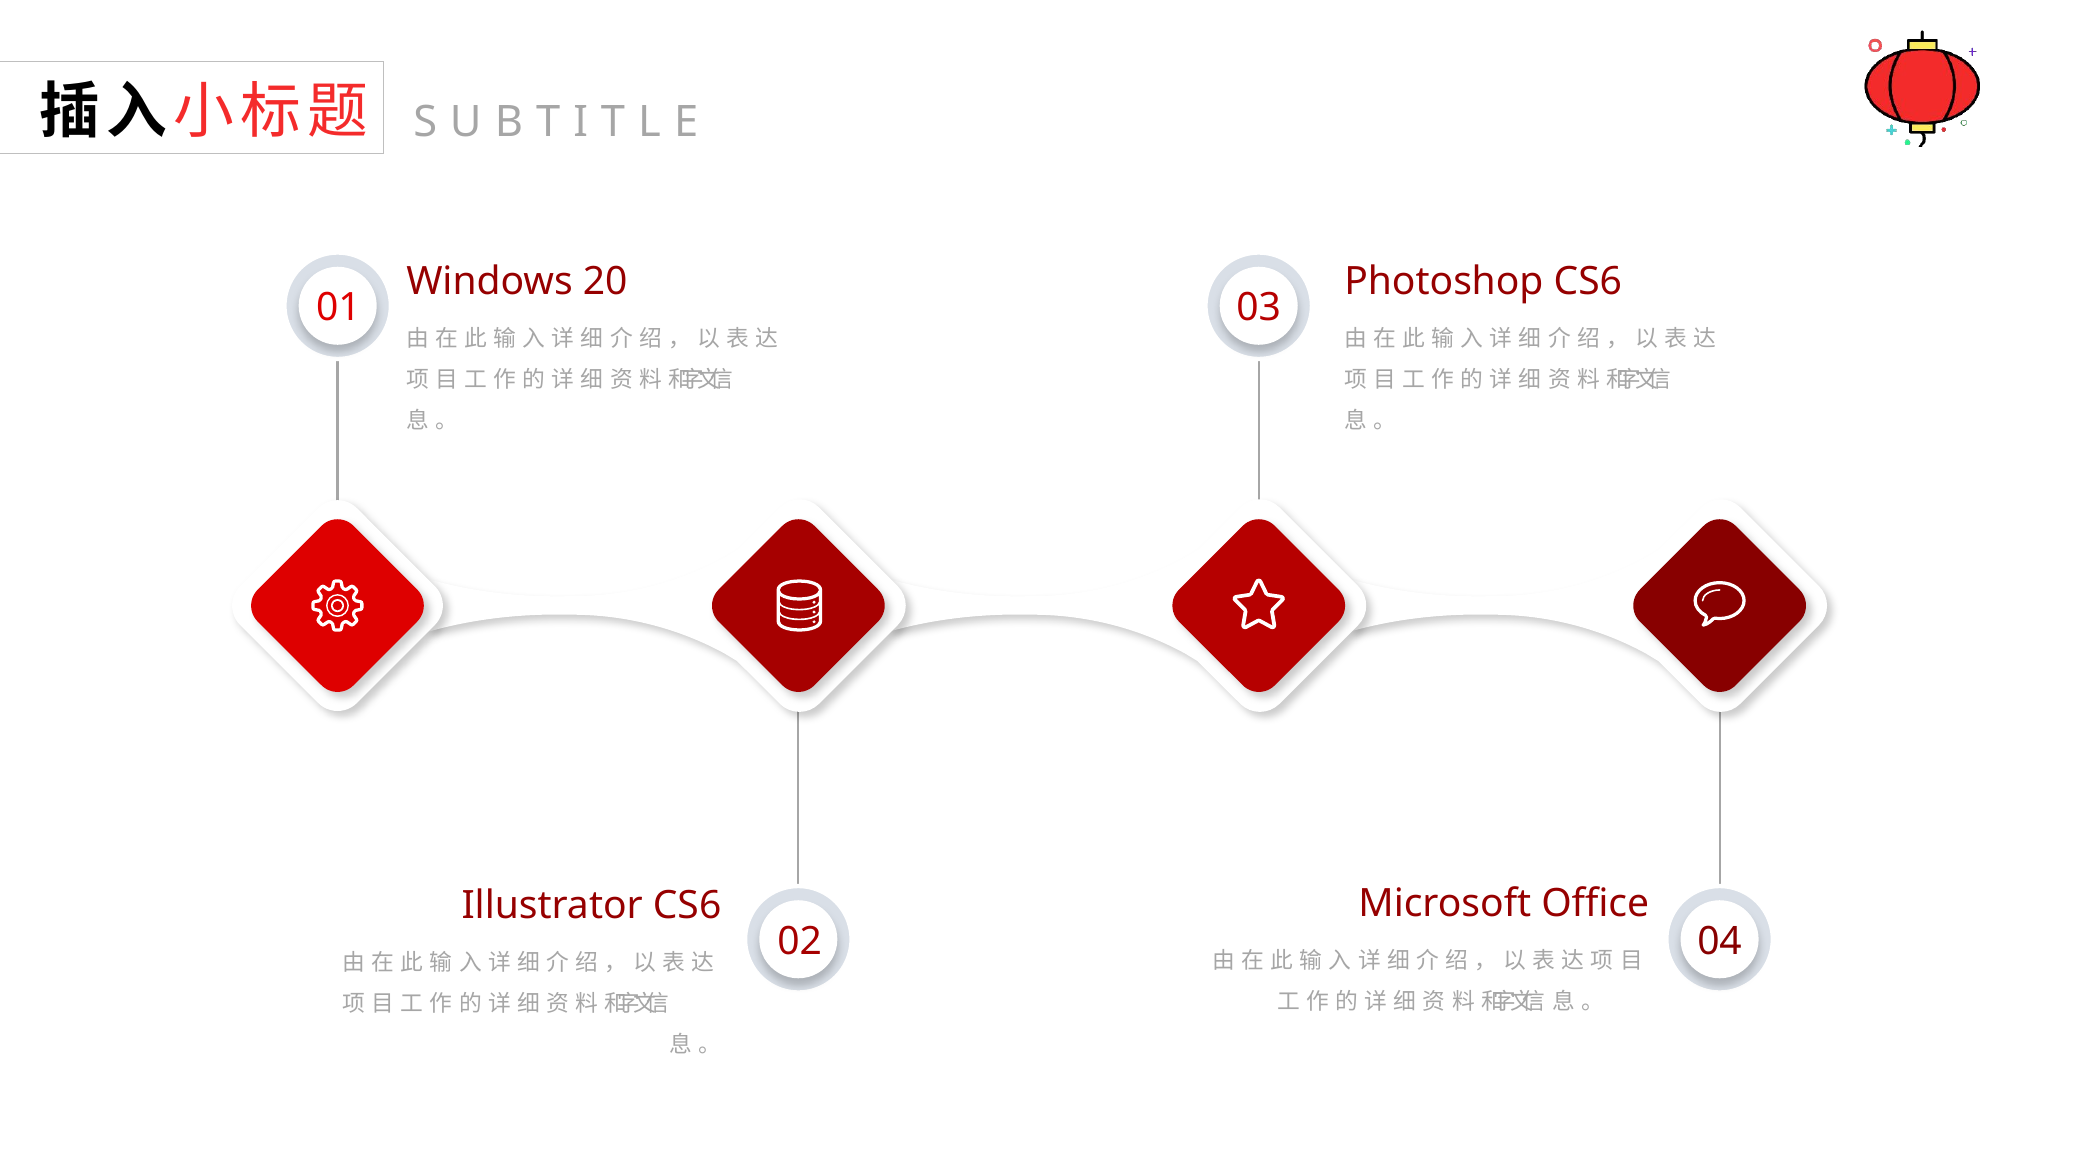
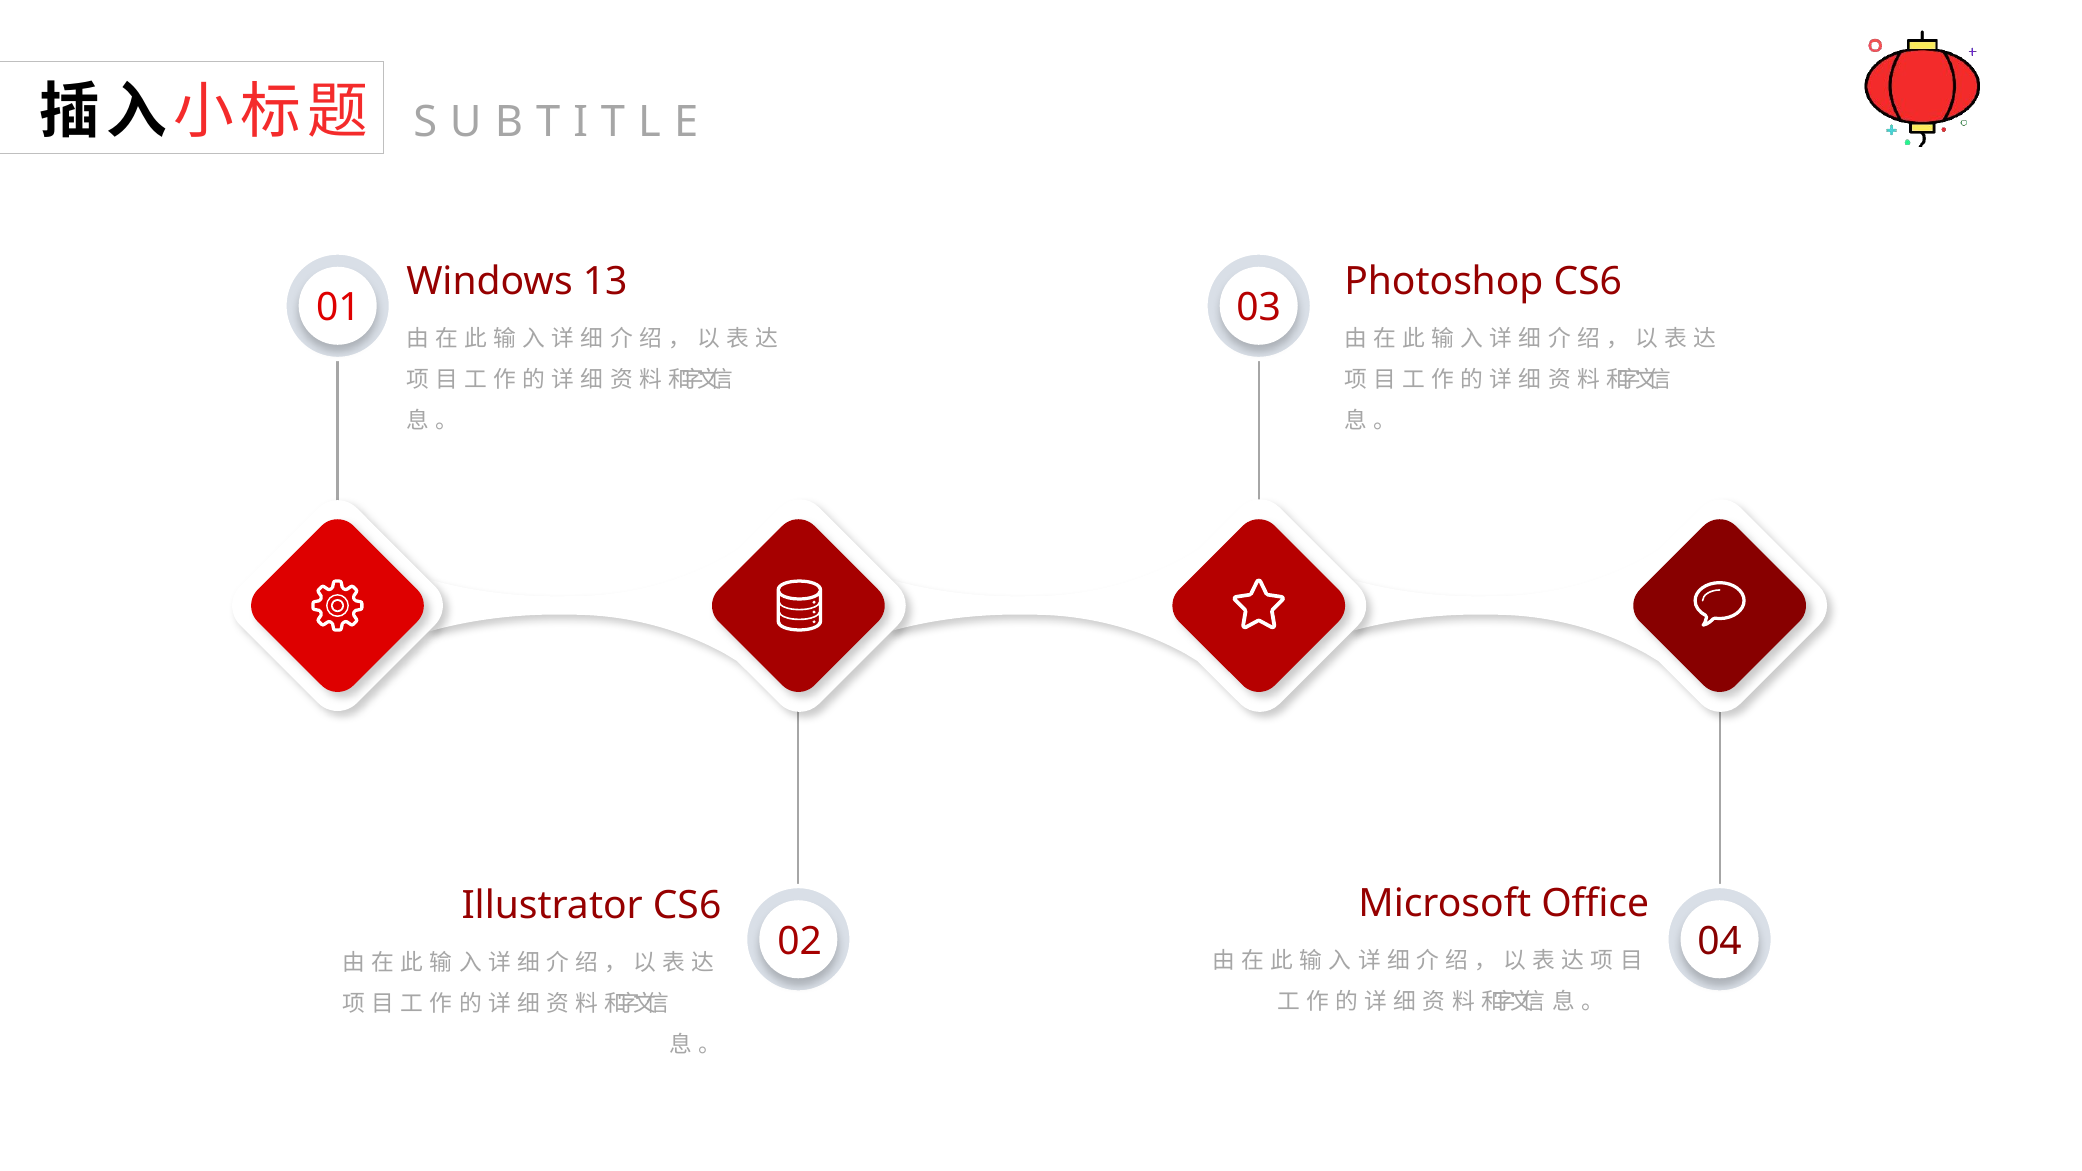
20: 20 -> 13 (605, 282)
